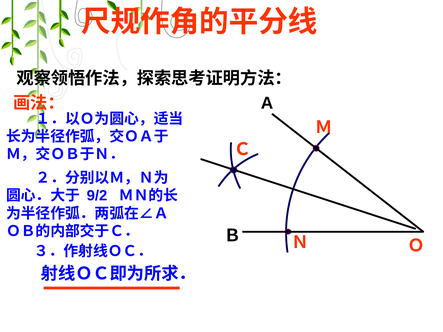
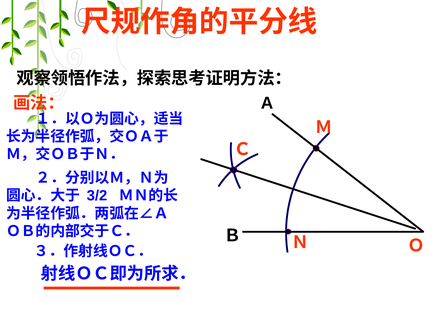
9/2: 9/2 -> 3/2 (97, 196)
